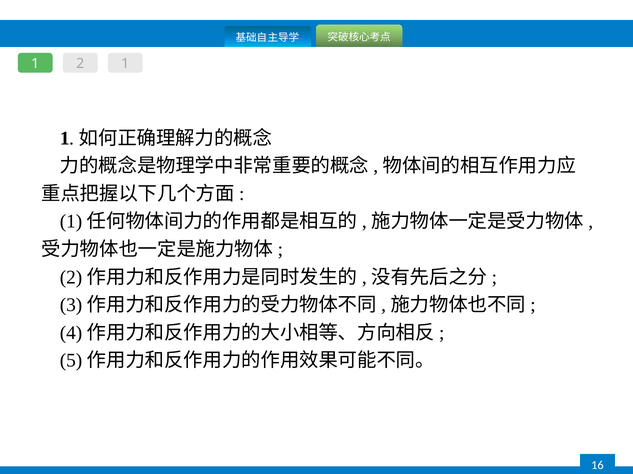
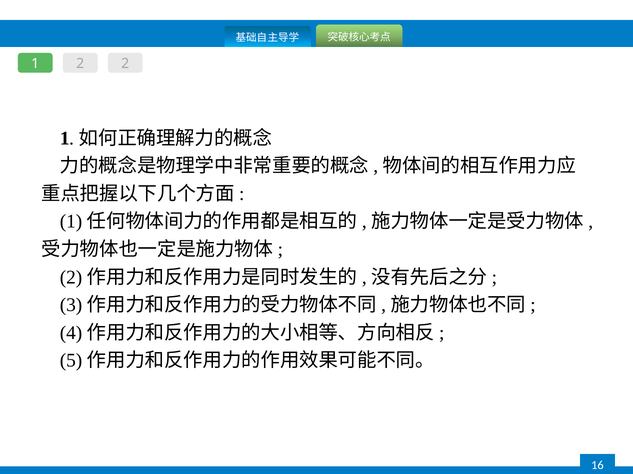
2 1: 1 -> 2 (125, 64)
